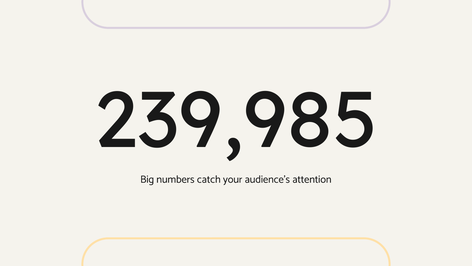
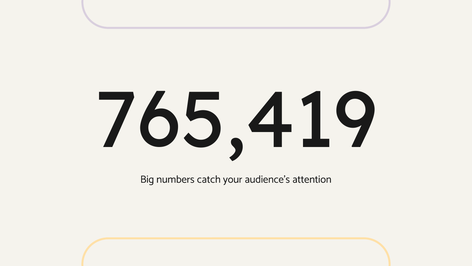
239,985: 239,985 -> 765,419 (236, 121)
